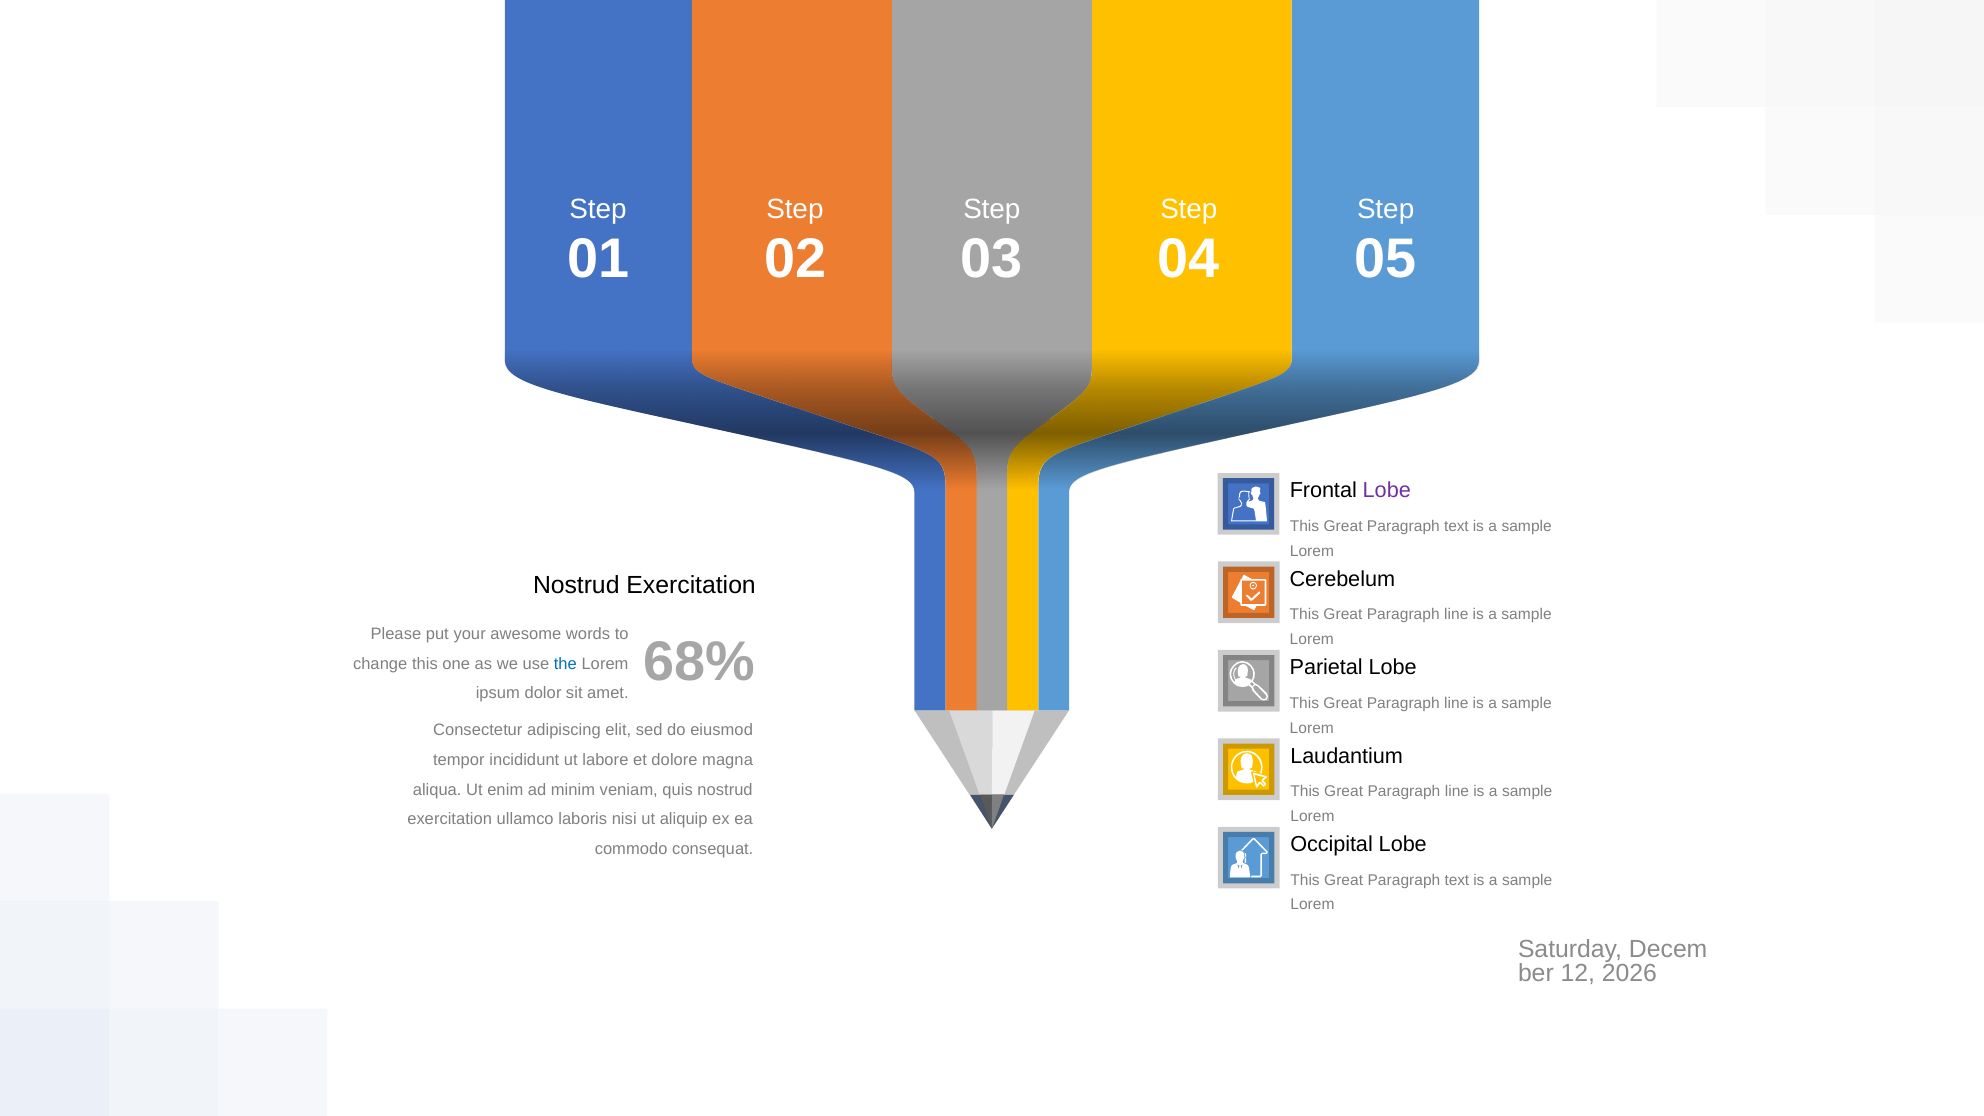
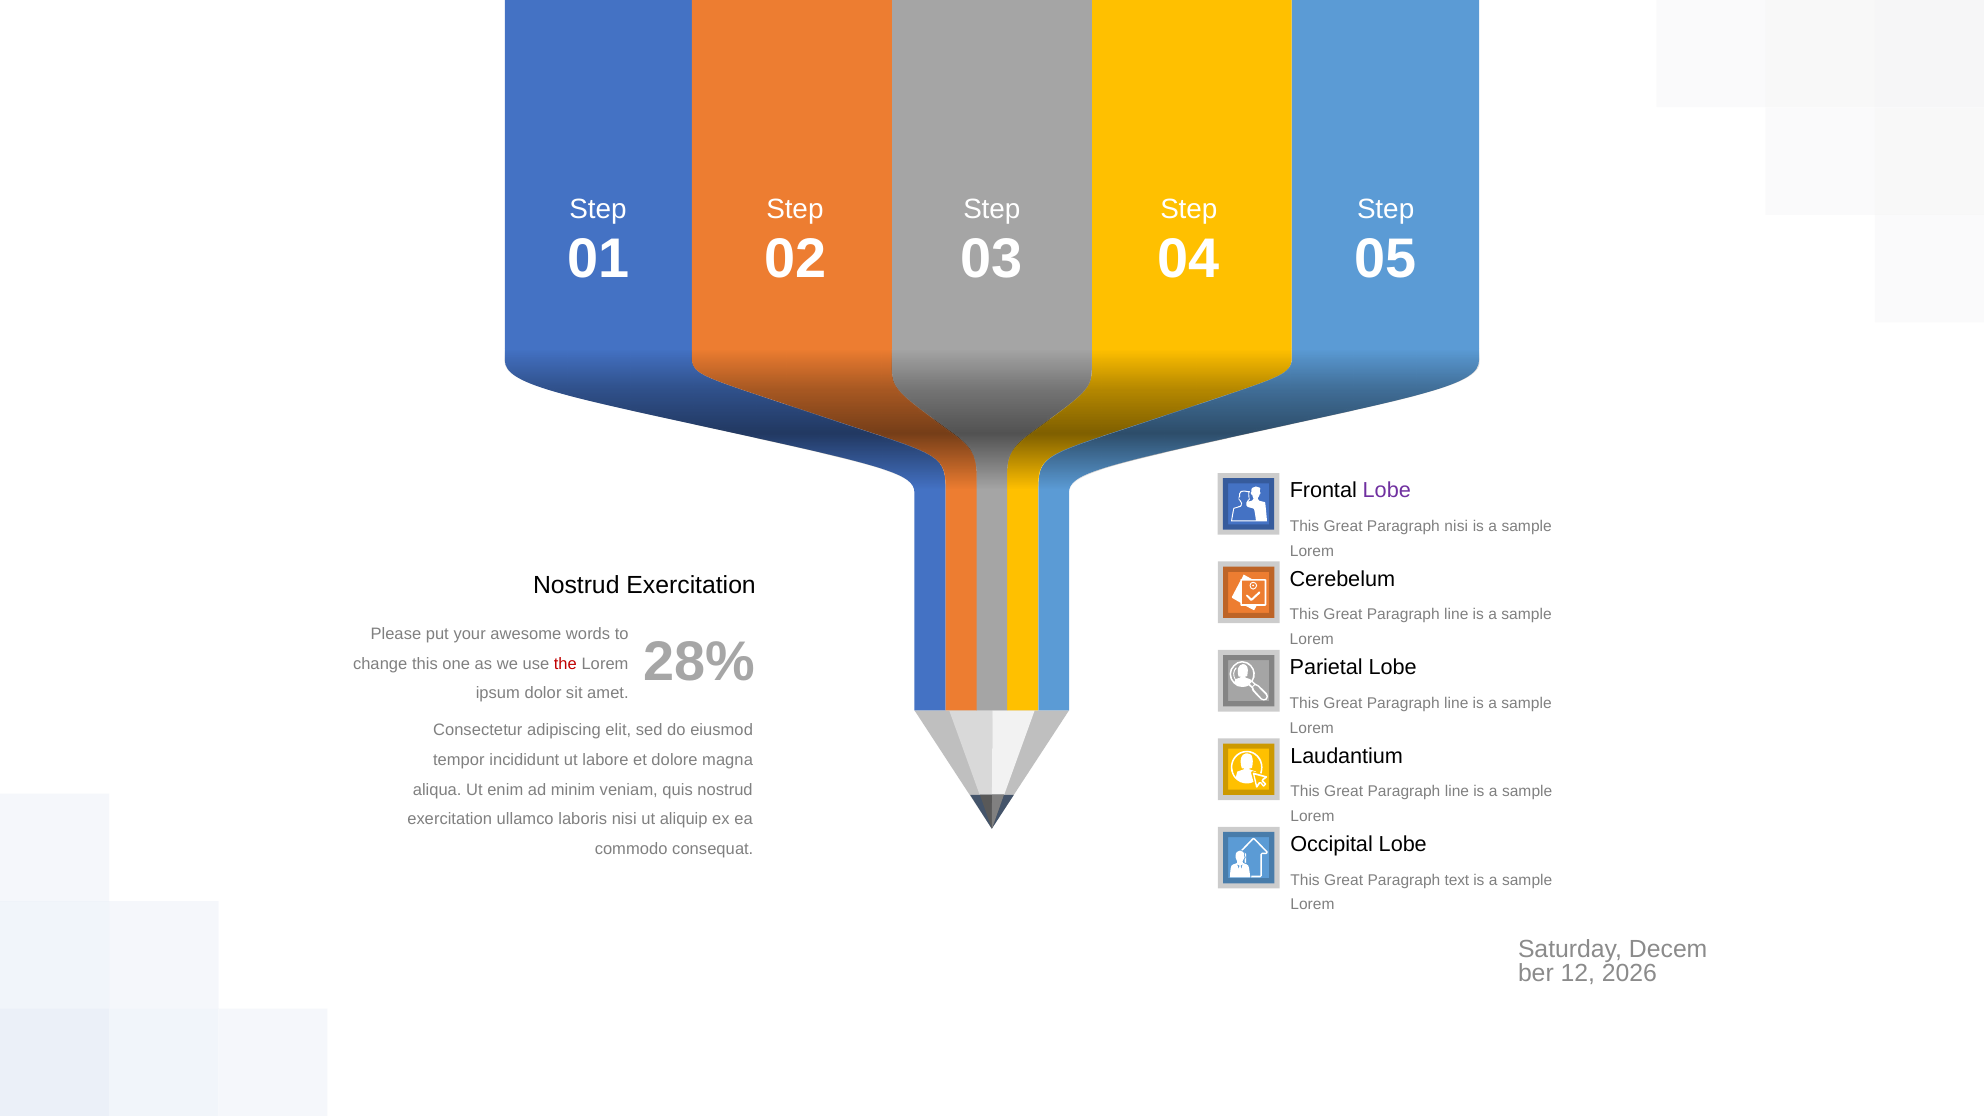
text: text -> nisi (1456, 526)
68%: 68% -> 28% (700, 662)
the colour: blue -> red (565, 664)
